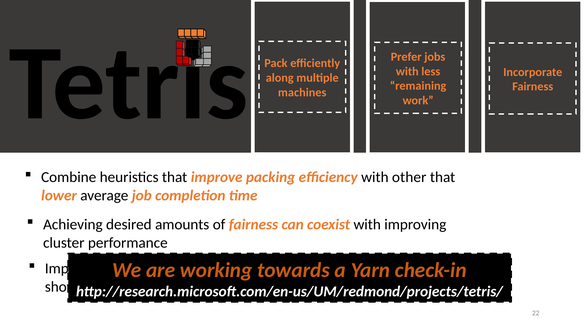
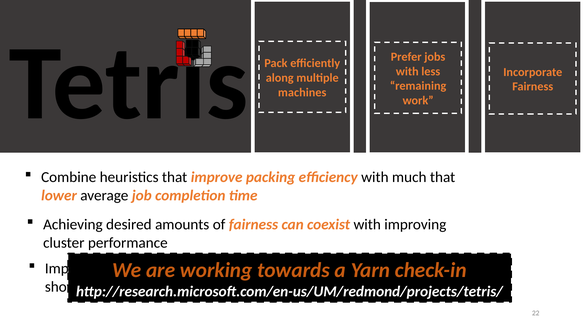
other: other -> much (409, 178)
